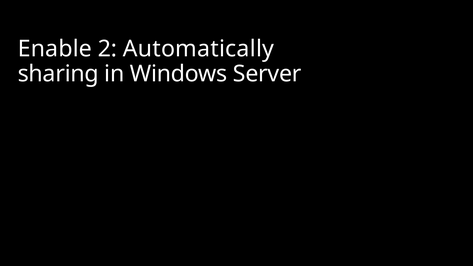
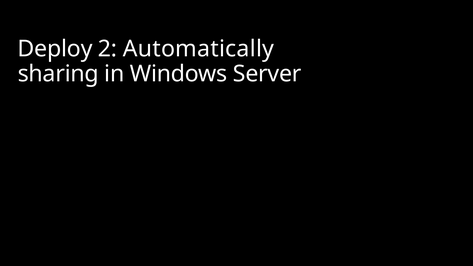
Enable: Enable -> Deploy (55, 49)
